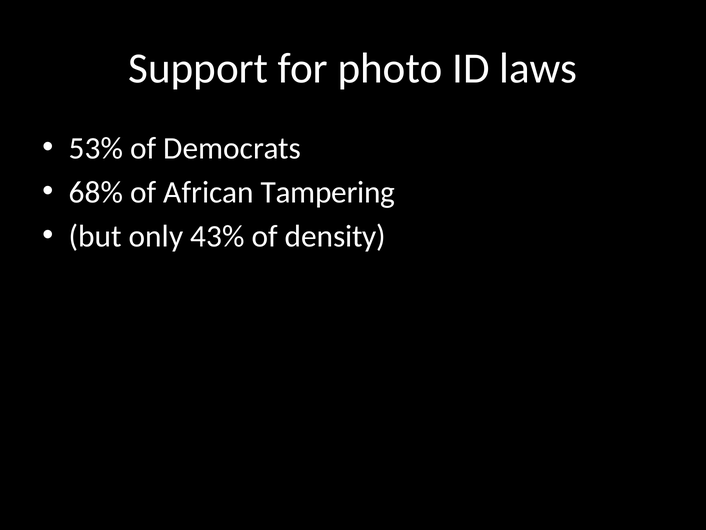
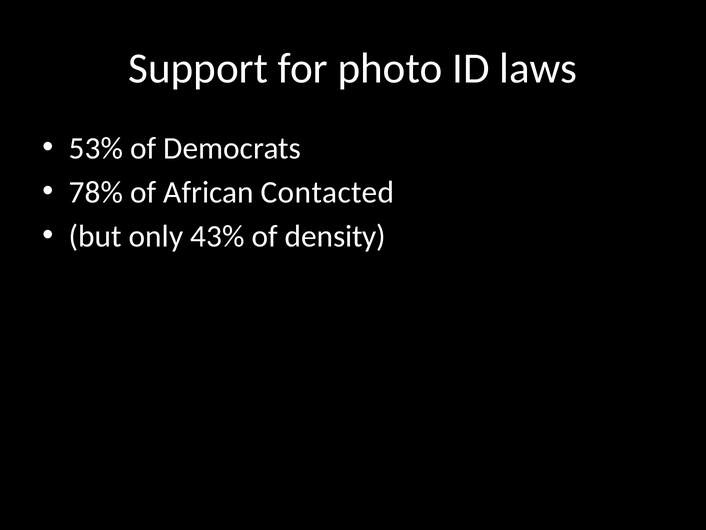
68%: 68% -> 78% (96, 192)
Tampering: Tampering -> Contacted (328, 192)
